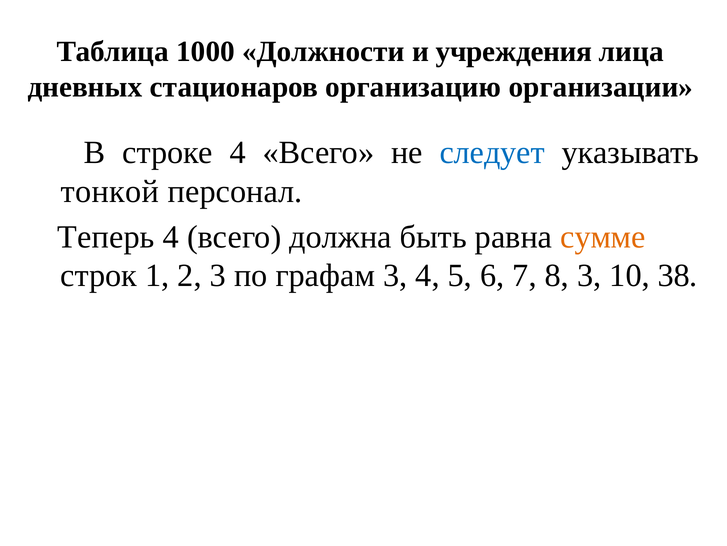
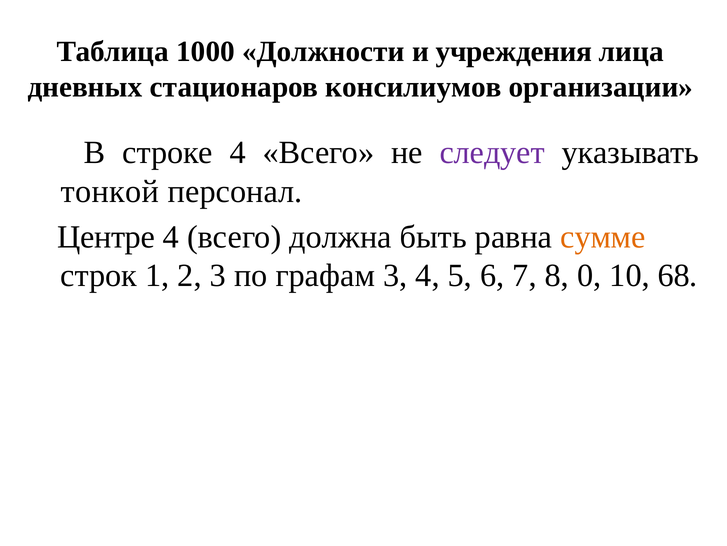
организацию: организацию -> консилиумов (413, 87)
следует colour: blue -> purple (492, 153)
Теперь: Теперь -> Центре (106, 237)
8 3: 3 -> 0 (589, 275)
38: 38 -> 68 (678, 275)
